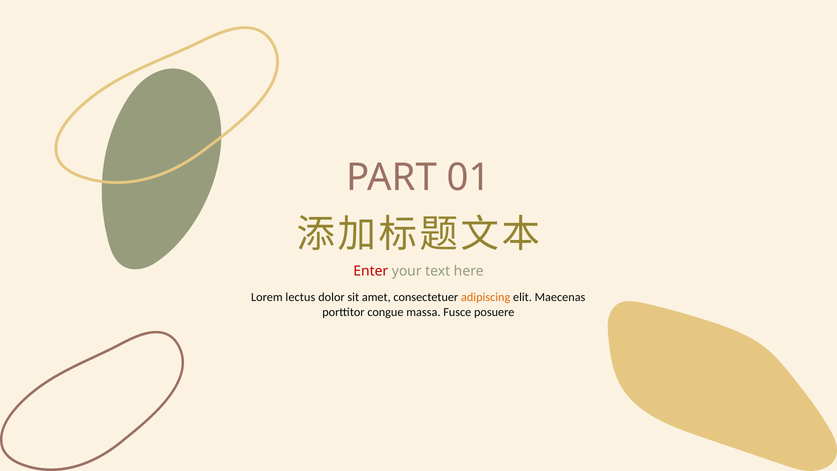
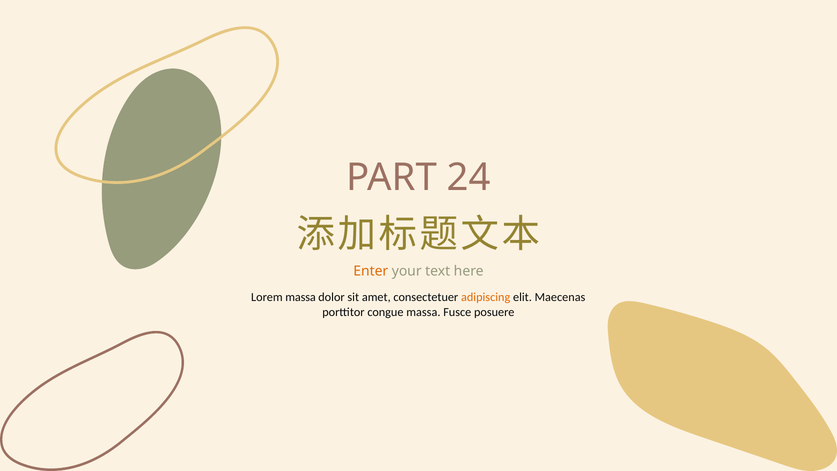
01: 01 -> 24 (469, 178)
Enter colour: red -> orange (371, 271)
Lorem lectus: lectus -> massa (301, 297)
